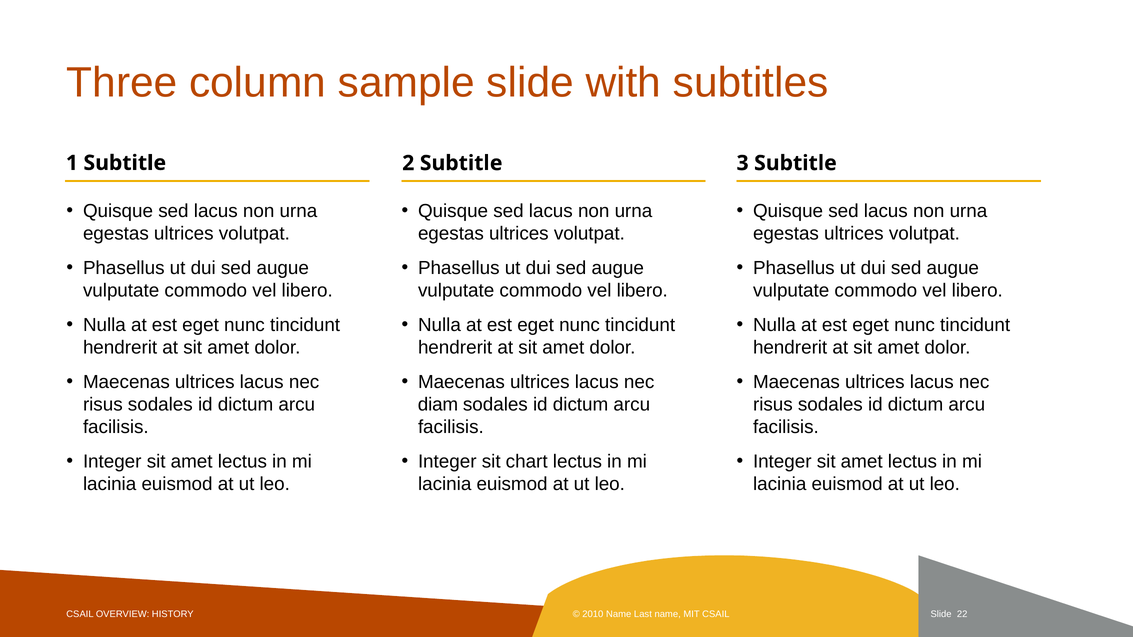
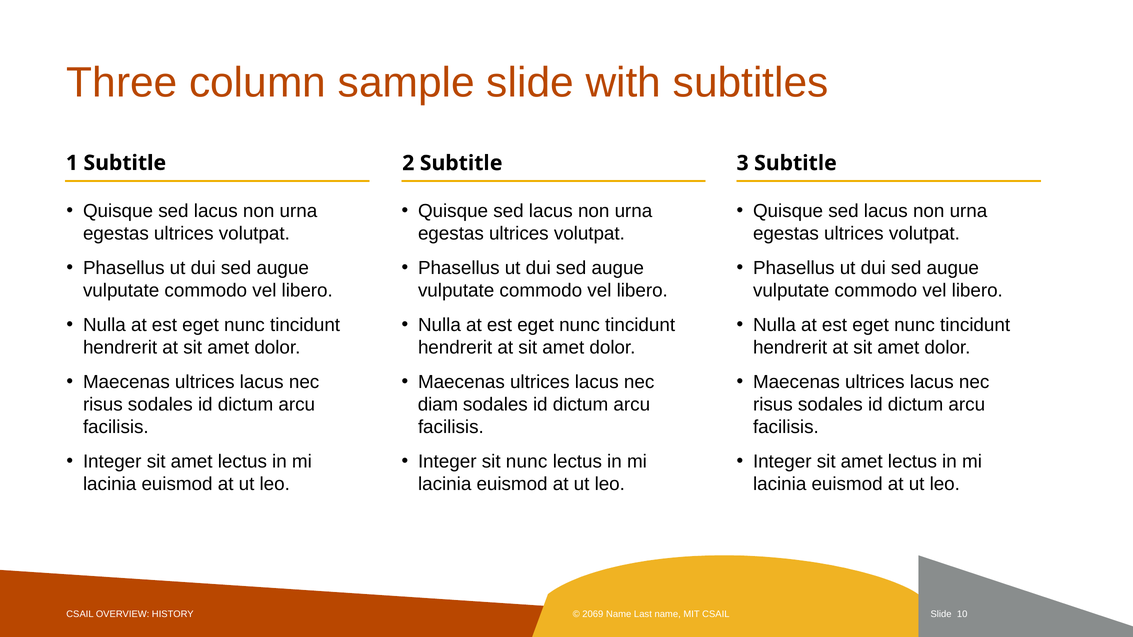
sit chart: chart -> nunc (527, 462)
2010: 2010 -> 2069 (593, 614)
22: 22 -> 10 (962, 614)
